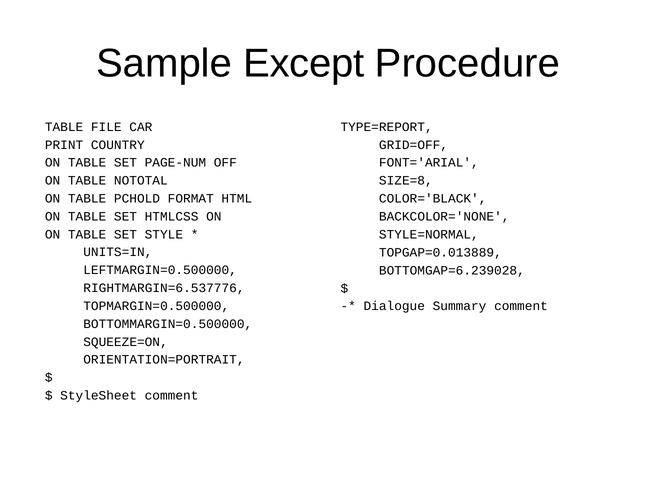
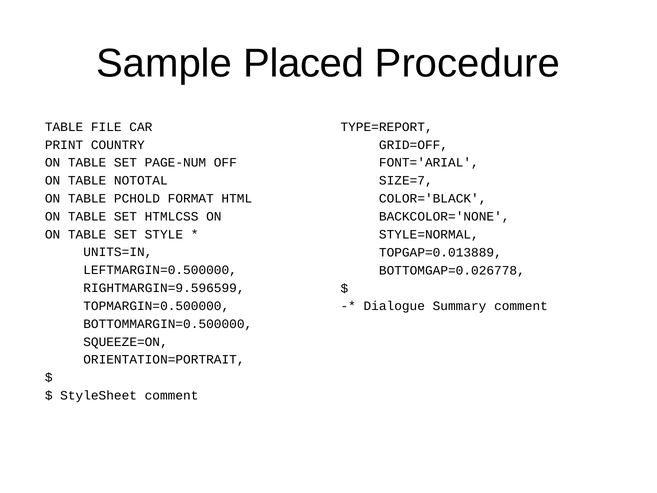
Except: Except -> Placed (304, 64)
SIZE=8: SIZE=8 -> SIZE=7 (406, 181)
BOTTOMGAP=6.239028: BOTTOMGAP=6.239028 -> BOTTOMGAP=0.026778 (452, 270)
RIGHTMARGIN=6.537776: RIGHTMARGIN=6.537776 -> RIGHTMARGIN=9.596599 (164, 288)
